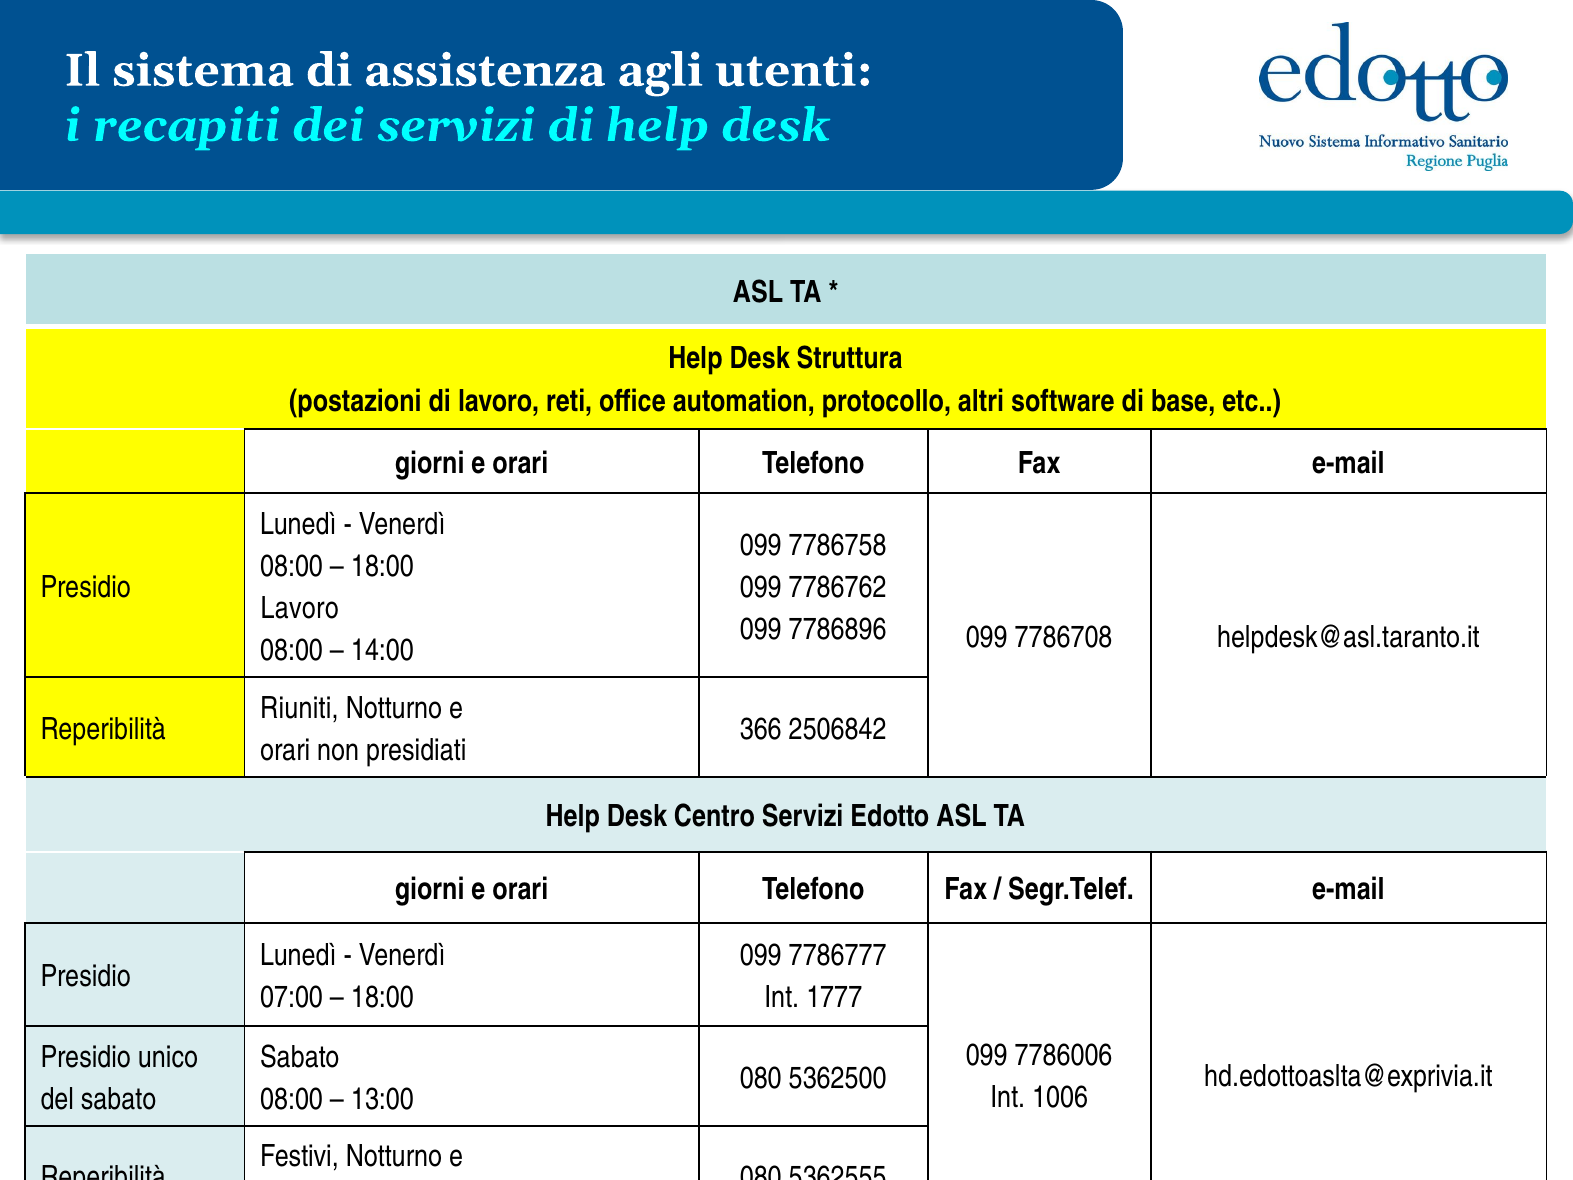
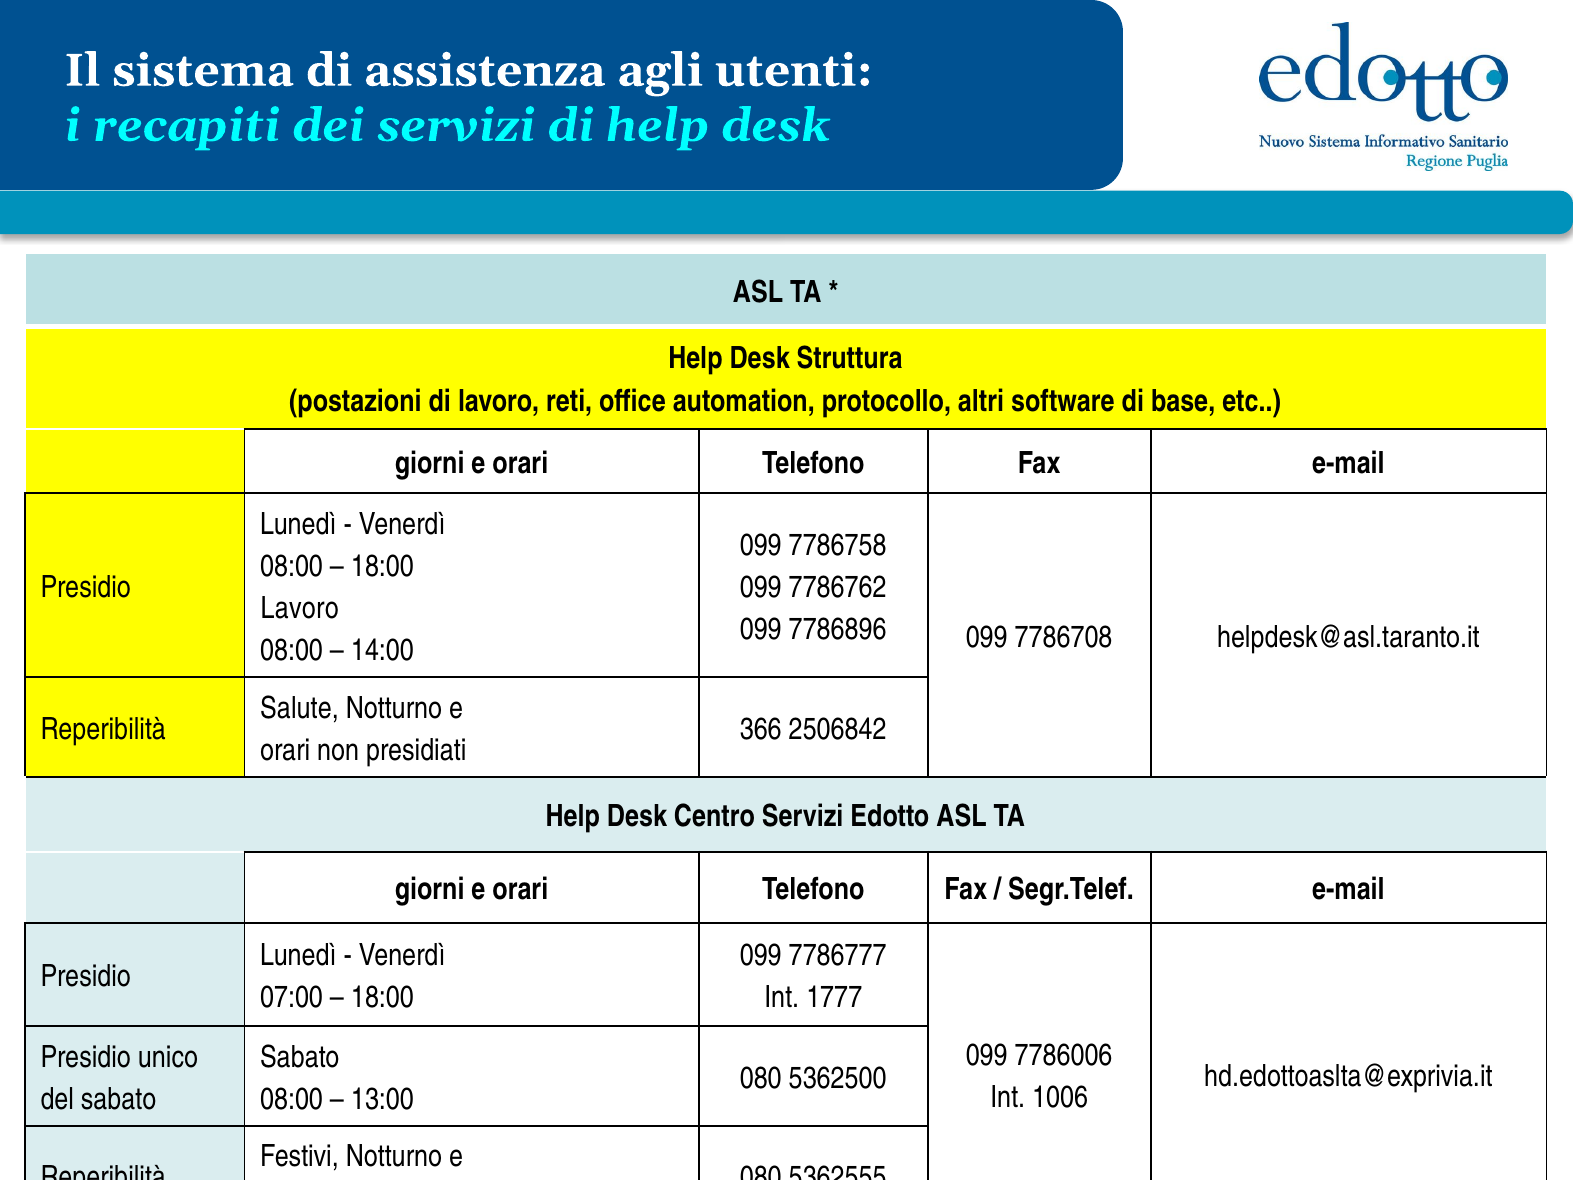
Riuniti: Riuniti -> Salute (299, 708)
